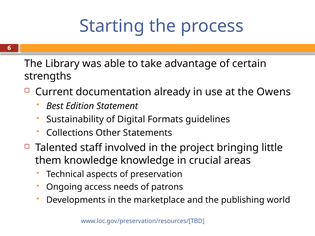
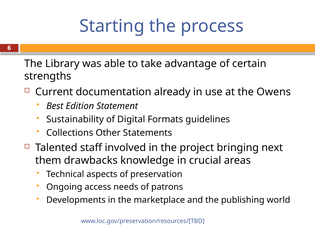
little: little -> next (272, 148)
them knowledge: knowledge -> drawbacks (91, 161)
